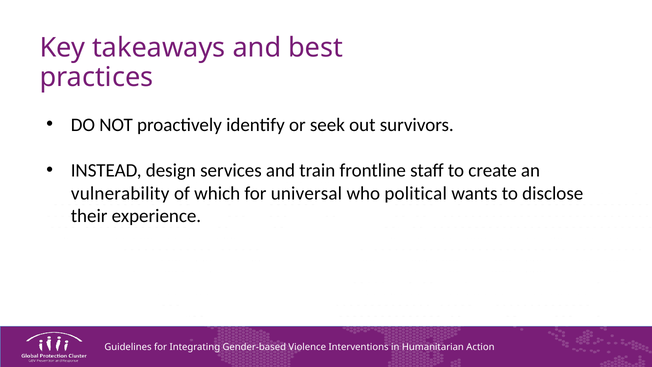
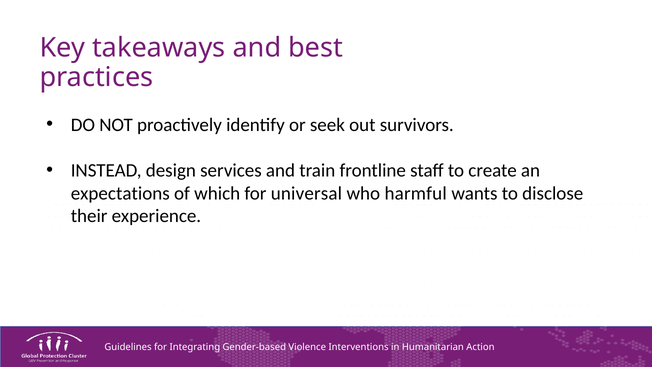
vulnerability: vulnerability -> expectations (120, 193)
political: political -> harmful (416, 193)
